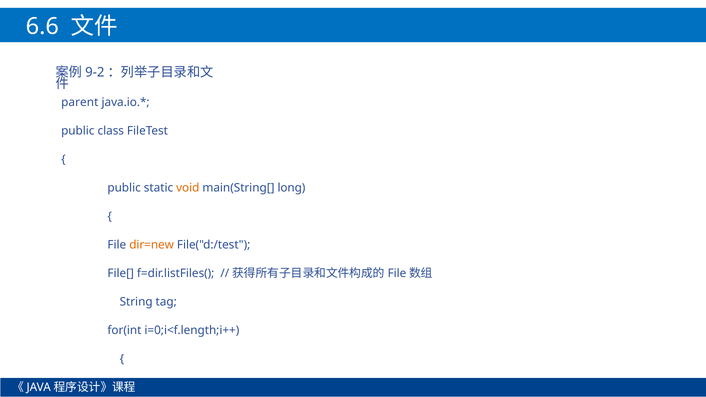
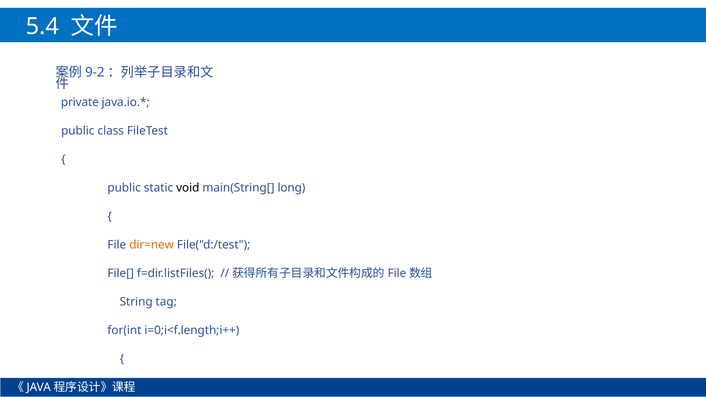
6.6: 6.6 -> 5.4 (42, 27)
parent: parent -> private (80, 102)
void colour: orange -> black (188, 188)
